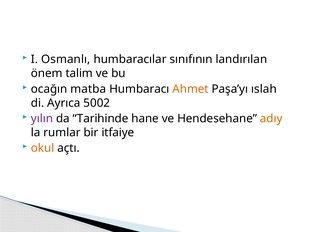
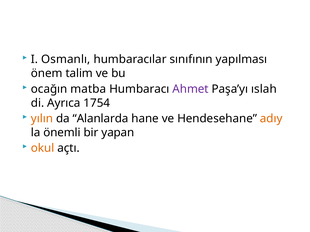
landırılan: landırılan -> yapılması (241, 60)
Ahmet colour: orange -> purple (191, 89)
5002: 5002 -> 1754 (97, 103)
yılın colour: purple -> orange (42, 119)
Tarihinde: Tarihinde -> Alanlarda (101, 119)
rumlar: rumlar -> önemli (62, 133)
itfaiye: itfaiye -> yapan (118, 133)
